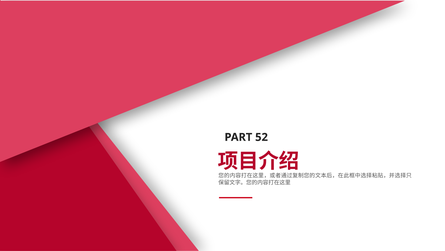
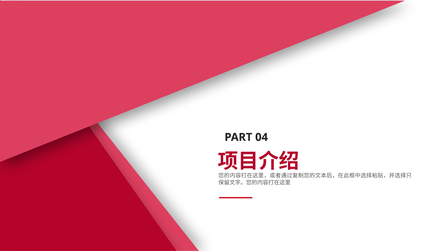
52: 52 -> 04 (262, 137)
